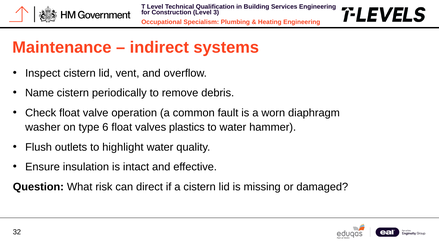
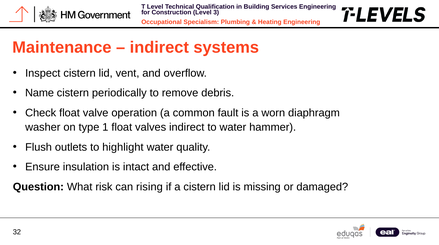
6: 6 -> 1 (105, 127)
valves plastics: plastics -> indirect (187, 127)
direct: direct -> rising (149, 187)
